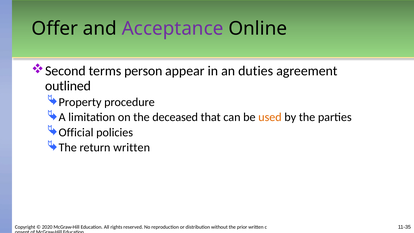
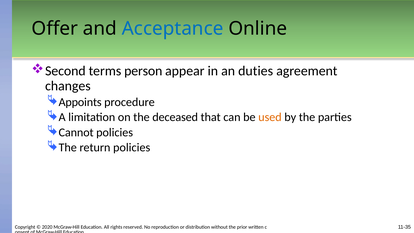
Acceptance colour: purple -> blue (173, 29)
outlined: outlined -> changes (68, 86)
Property: Property -> Appoints (80, 102)
Official: Official -> Cannot (76, 132)
return written: written -> policies (132, 148)
